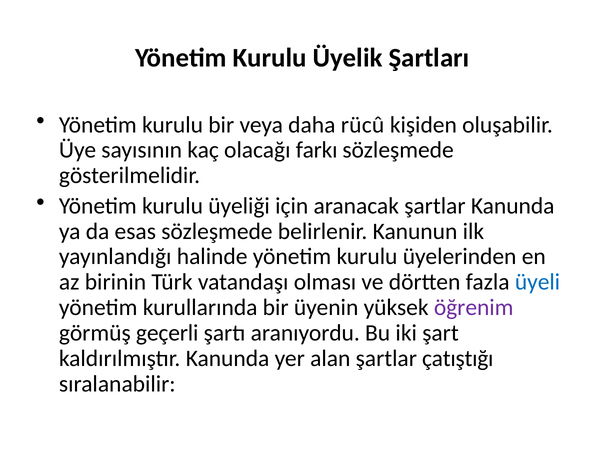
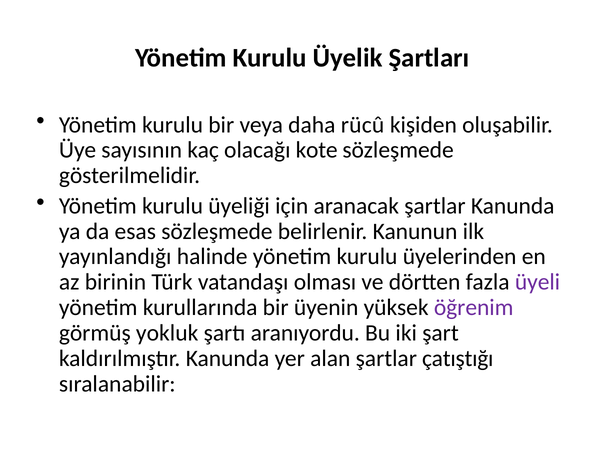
farkı: farkı -> kote (317, 150)
üyeli colour: blue -> purple (538, 282)
geçerli: geçerli -> yokluk (167, 333)
